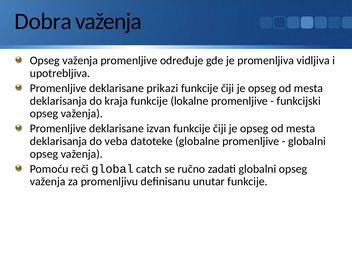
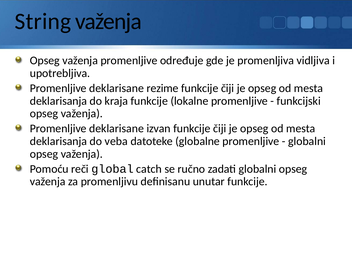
Dobra: Dobra -> String (43, 21)
prikazi: prikazi -> rezime (163, 88)
